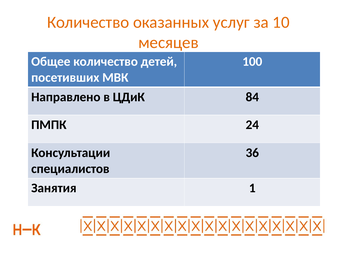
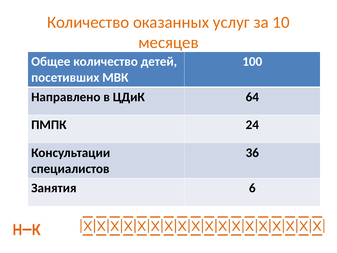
84: 84 -> 64 (252, 97)
1: 1 -> 6 (252, 188)
